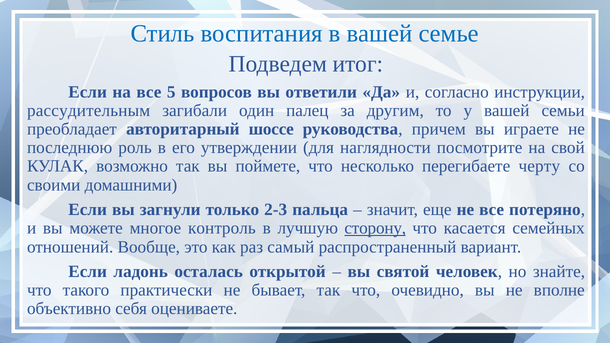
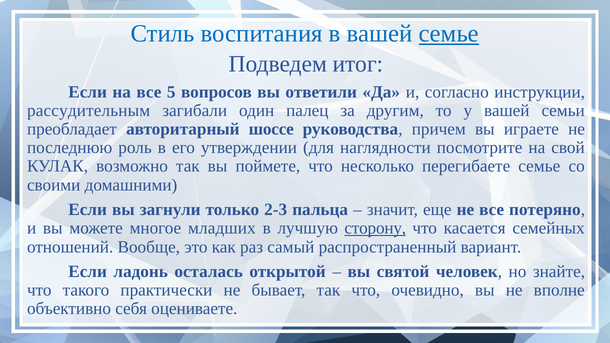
семье underline: none -> present (449, 34)
перегибаете черту: черту -> семье (539, 166)
контроль: контроль -> младших (222, 228)
